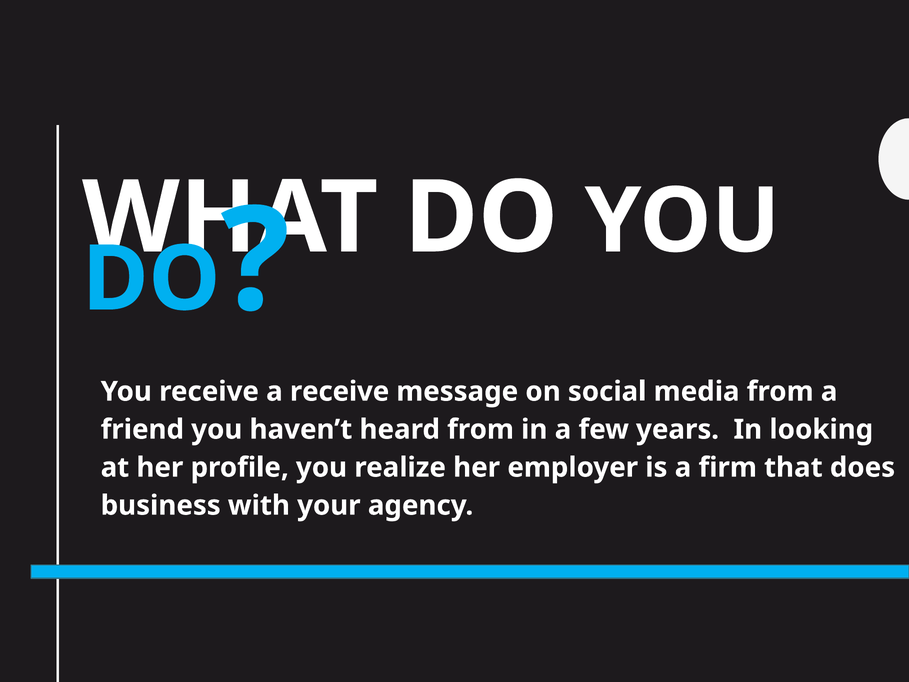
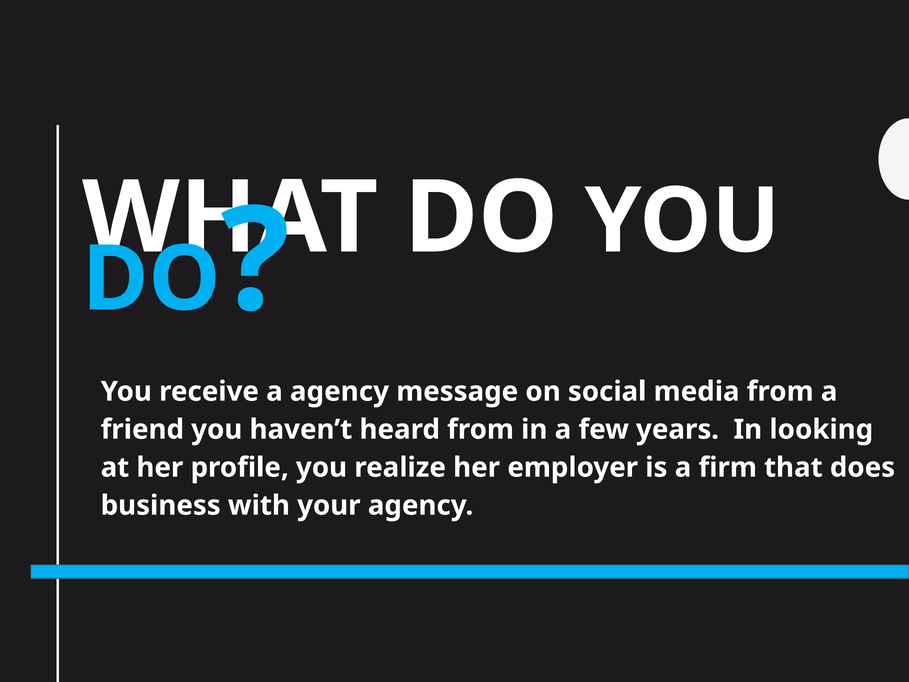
a receive: receive -> agency (339, 391)
